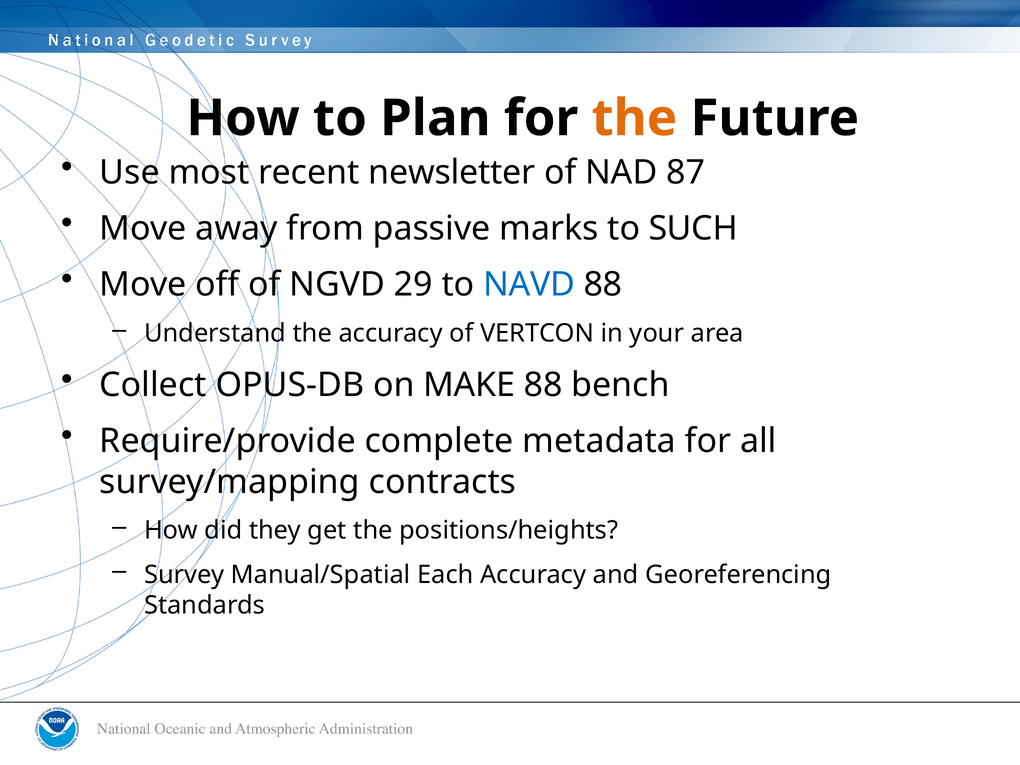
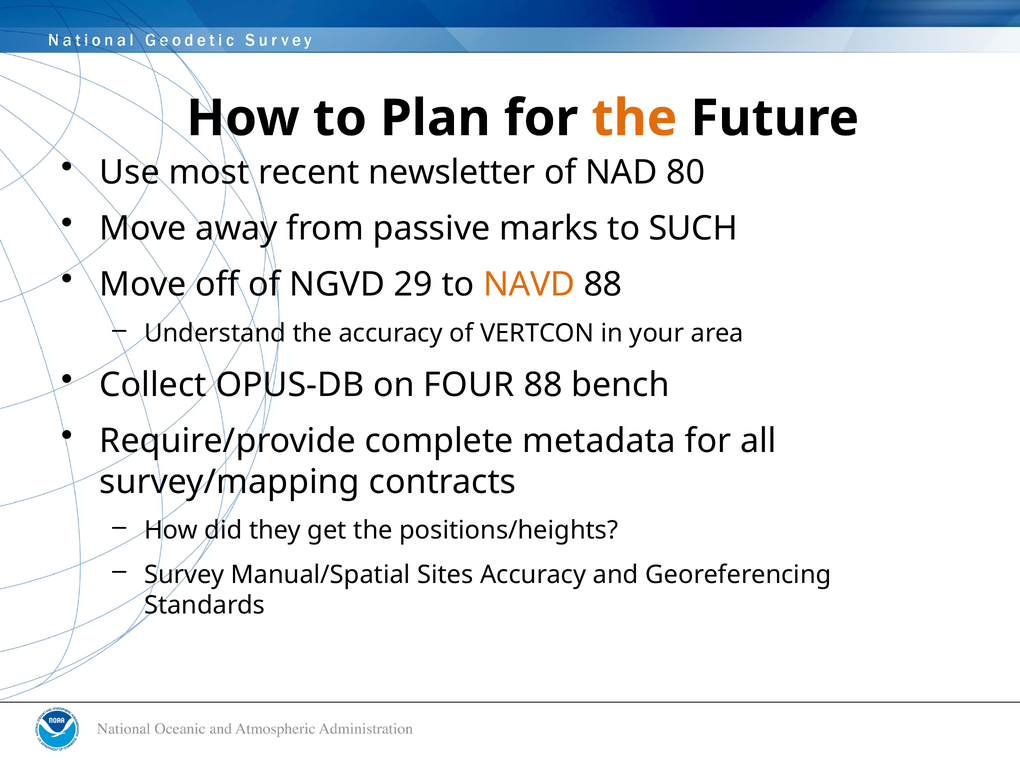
87: 87 -> 80 (686, 172)
NAVD colour: blue -> orange (529, 285)
MAKE: MAKE -> FOUR (469, 385)
Each: Each -> Sites (445, 575)
